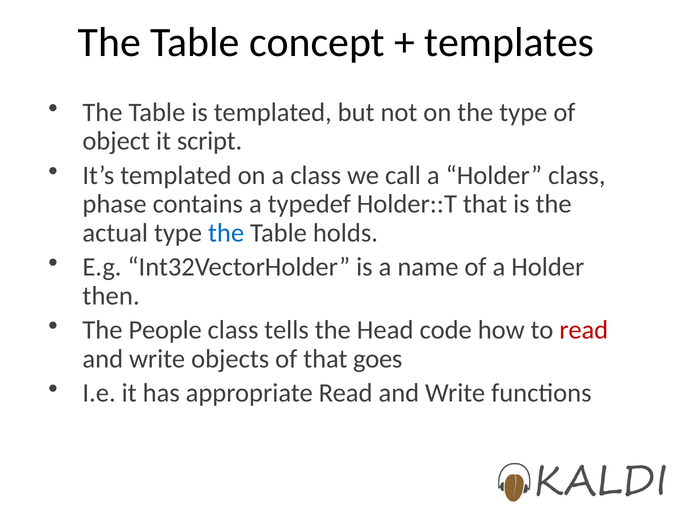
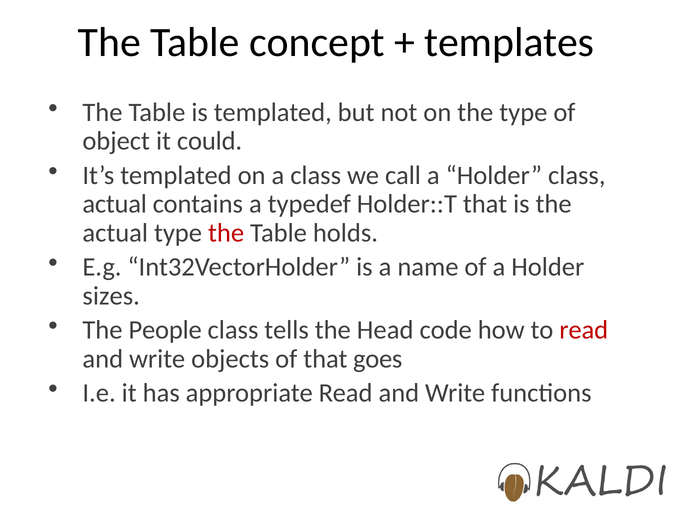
script: script -> could (210, 141)
phase: phase -> actual (115, 204)
the colour: blue -> red (226, 233)
then: then -> sizes (111, 296)
